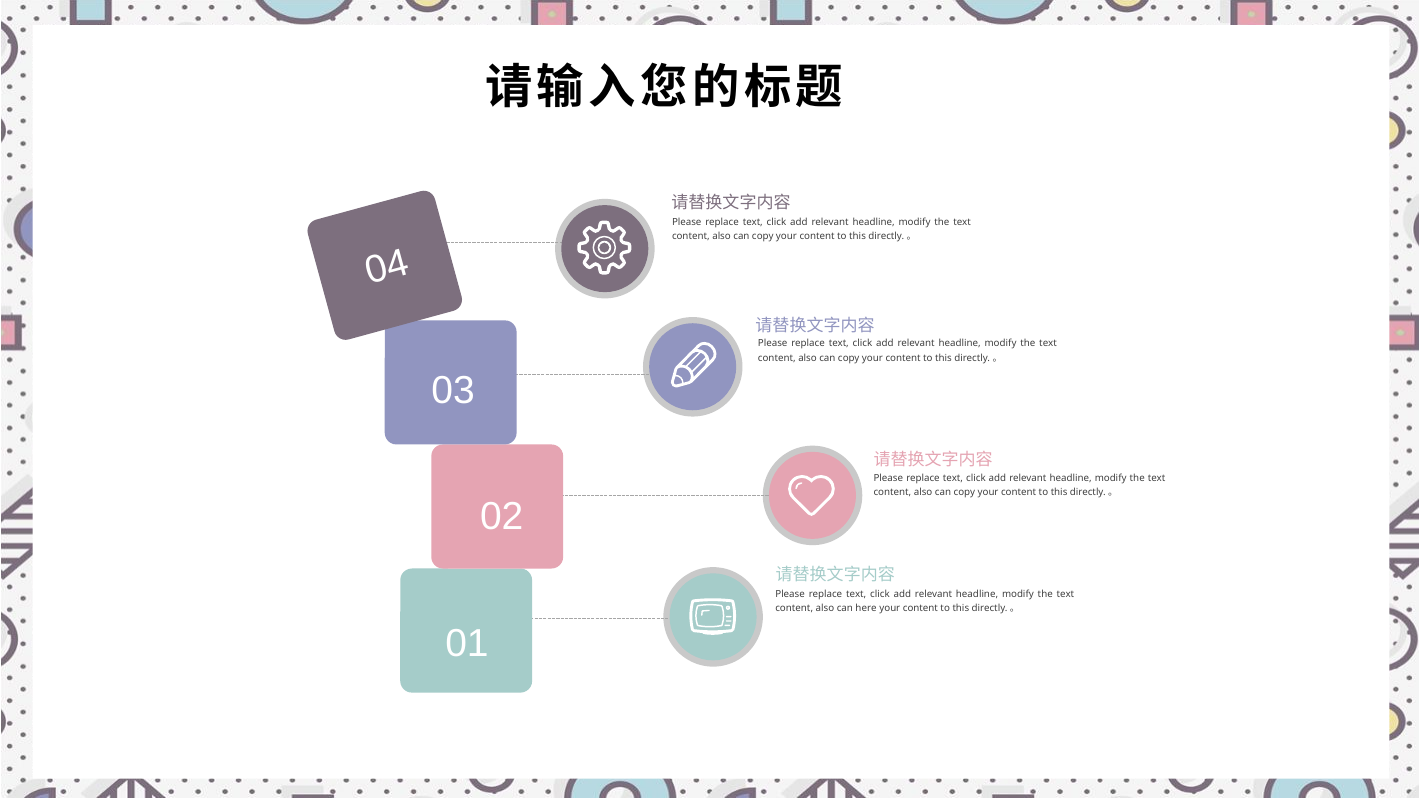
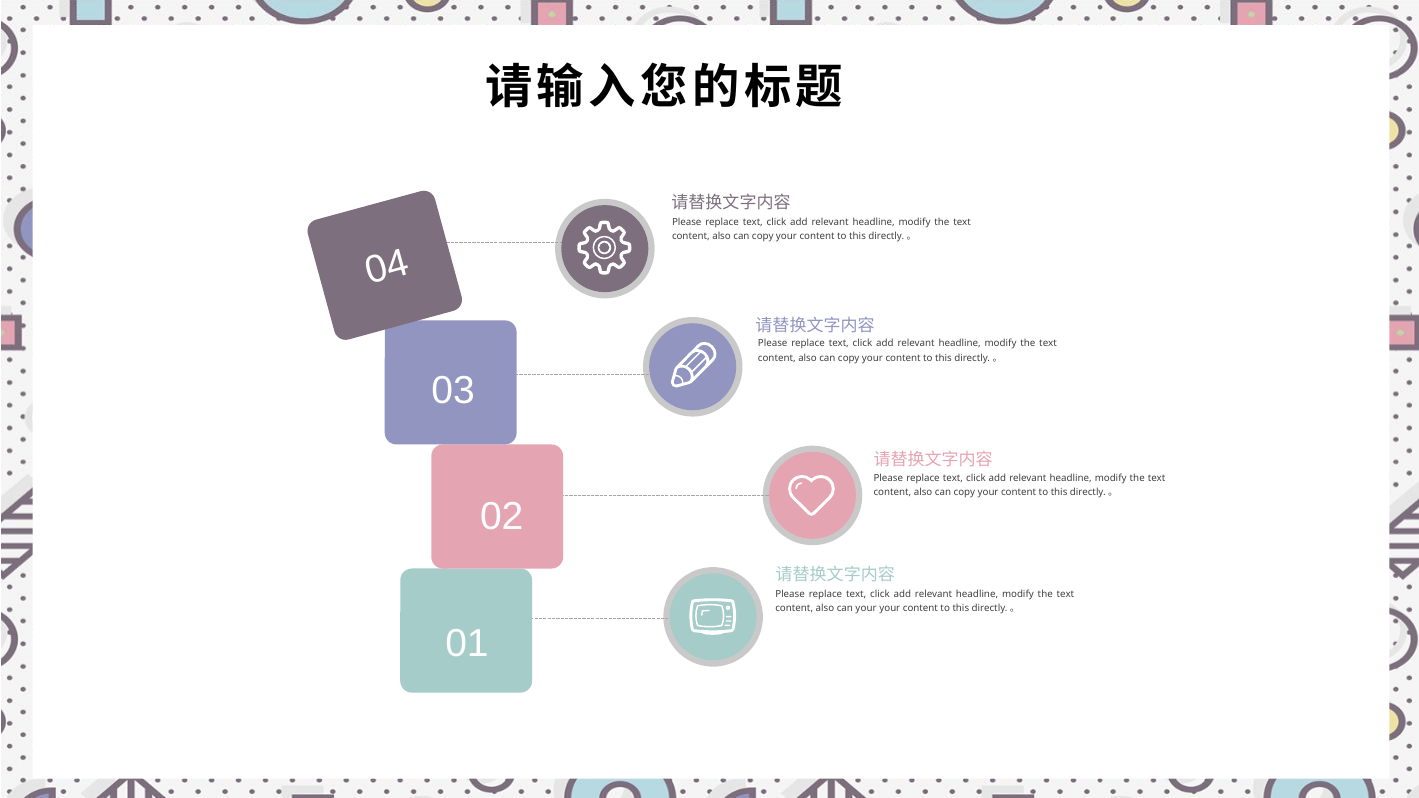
can here: here -> your (866, 608)
